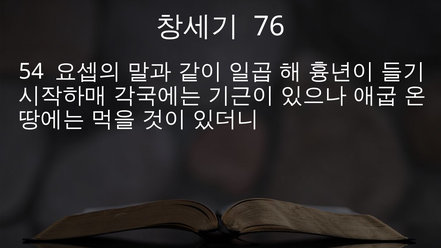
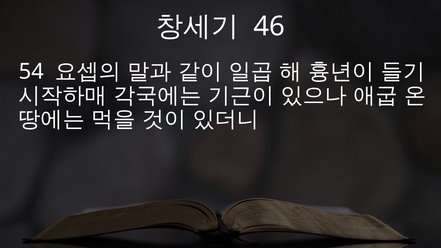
76: 76 -> 46 (269, 27)
